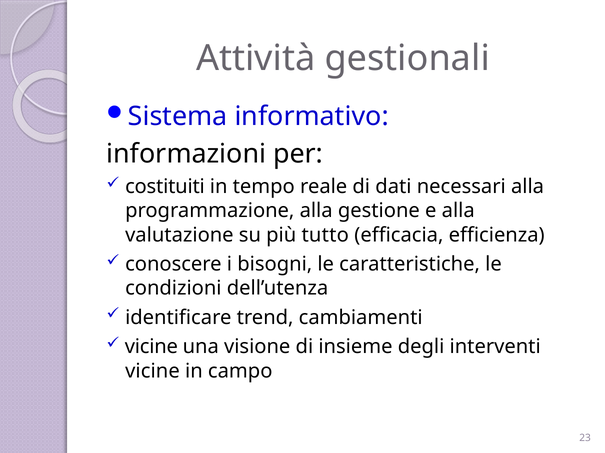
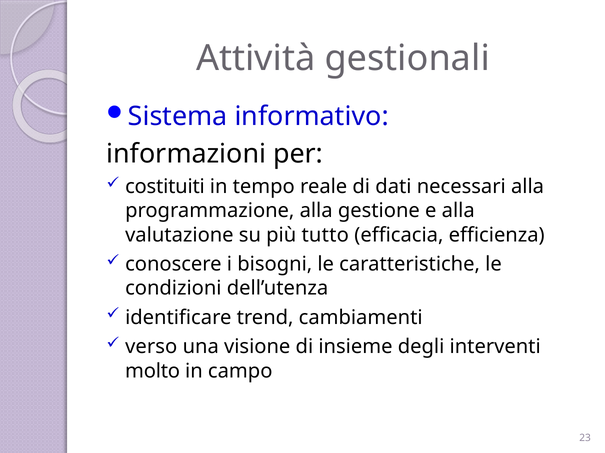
vicine: vicine -> verso (151, 347)
vicine: vicine -> molto (153, 371)
